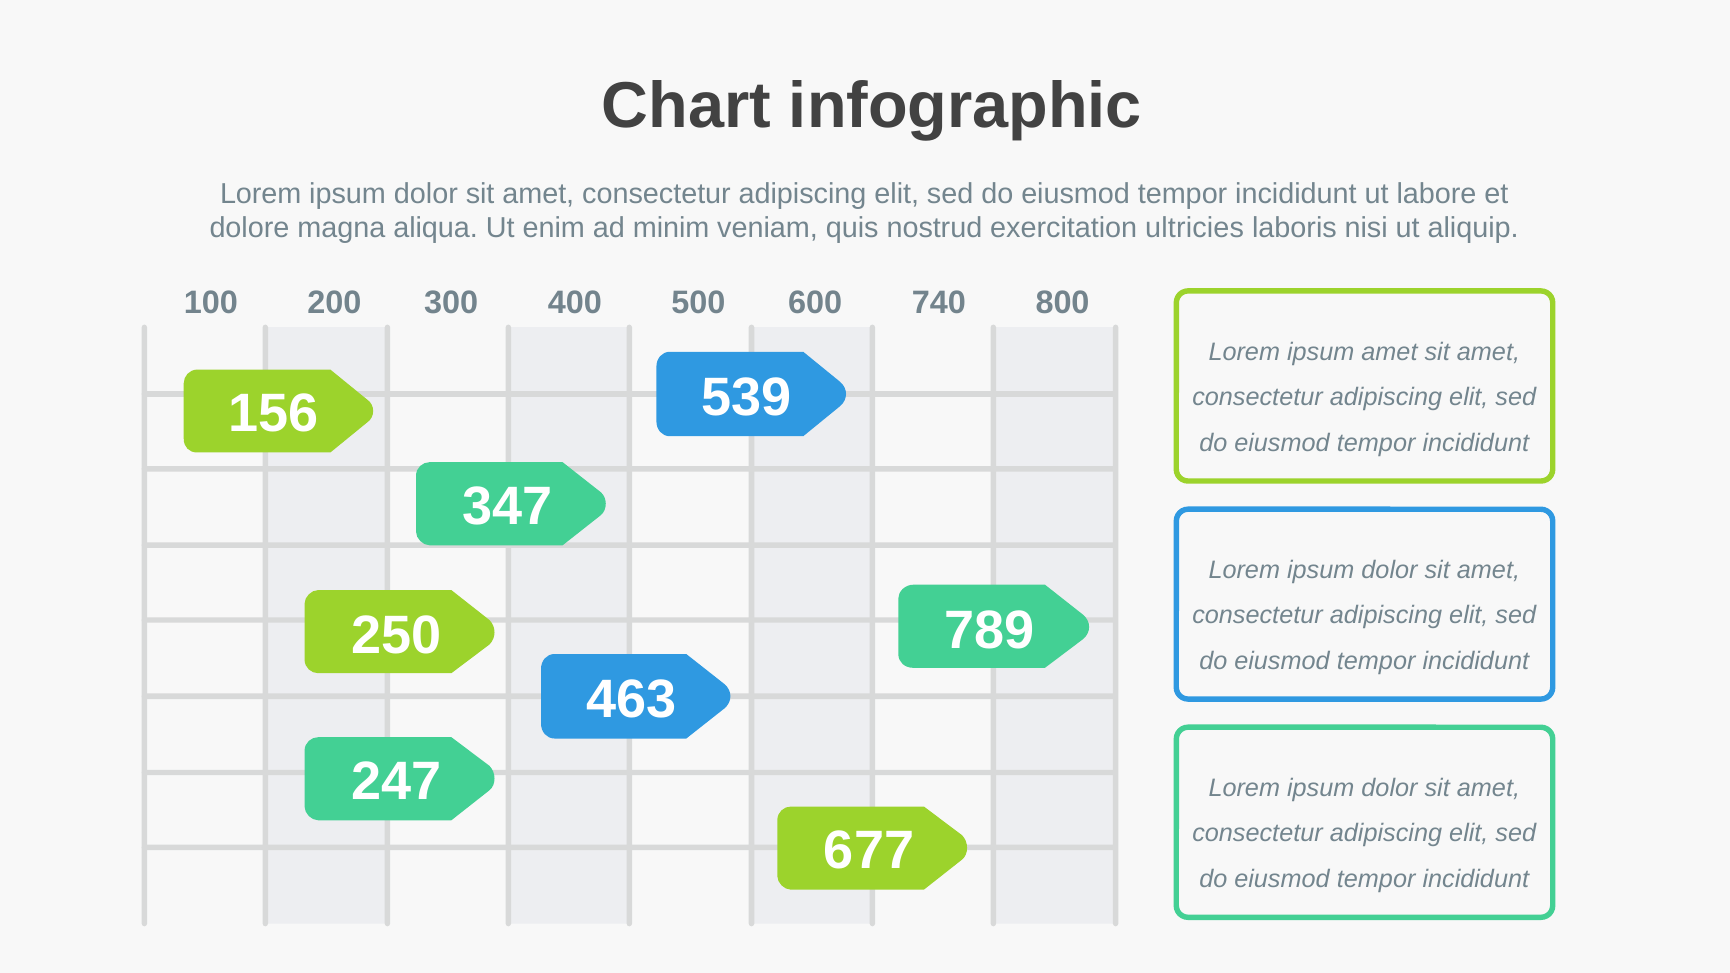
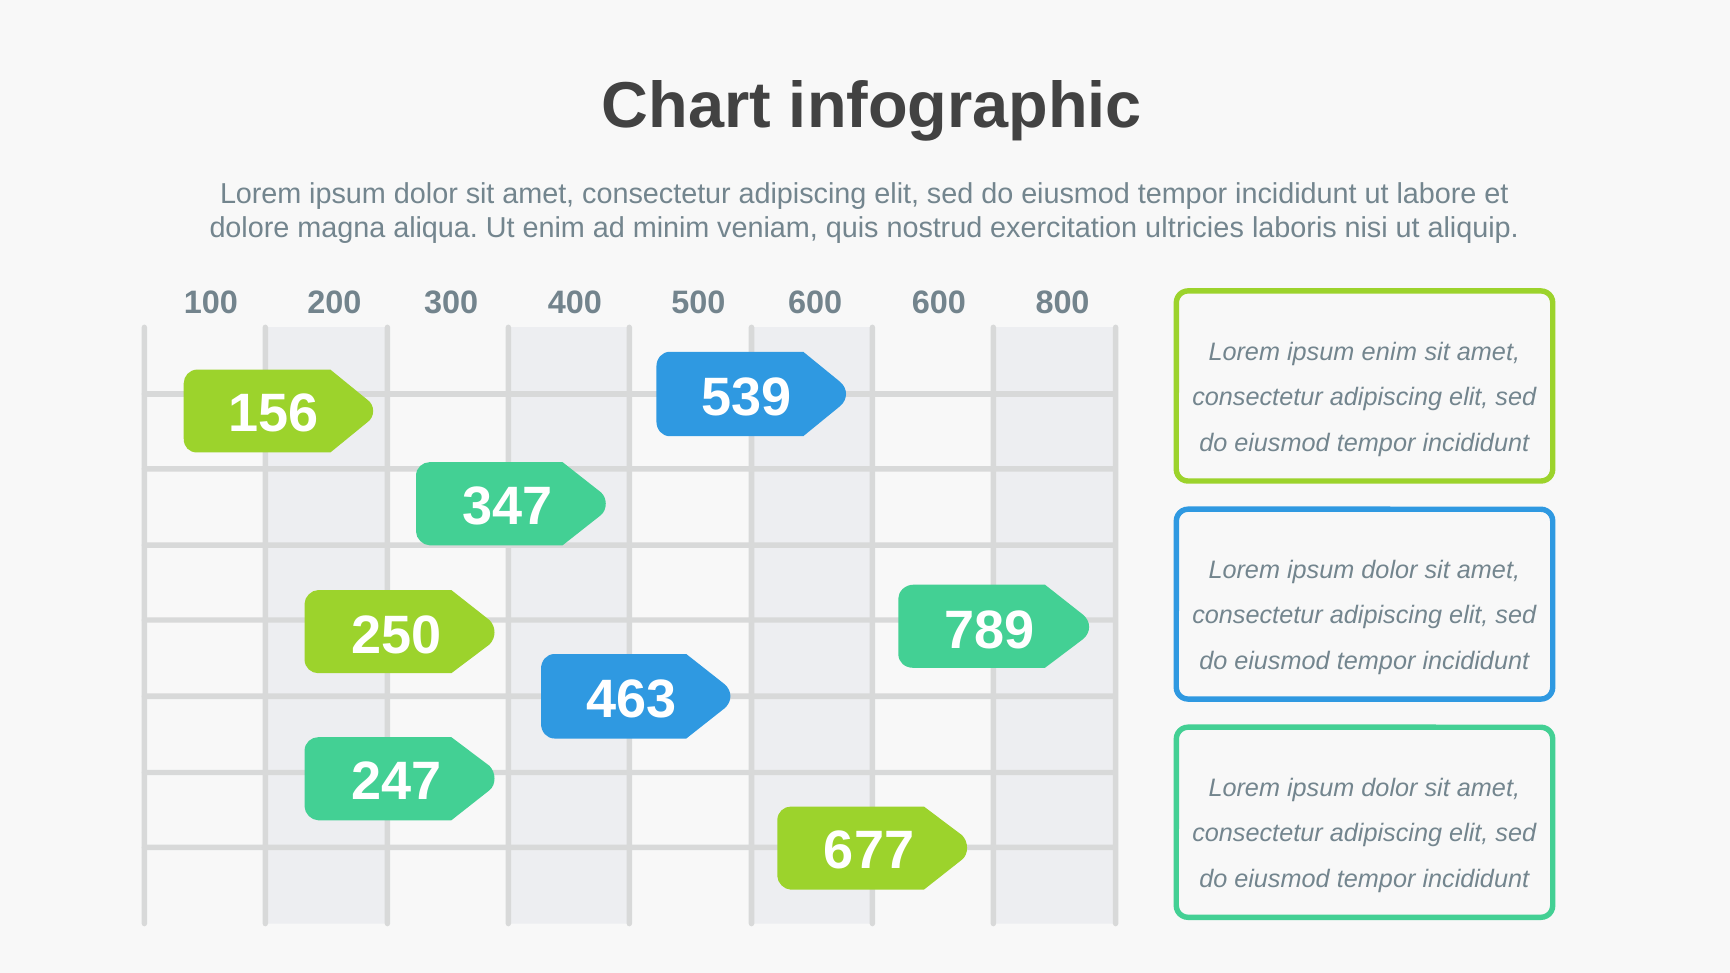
600 740: 740 -> 600 (939, 303)
ipsum amet: amet -> enim (1389, 352)
